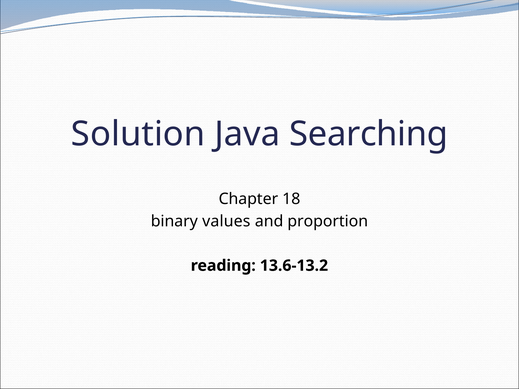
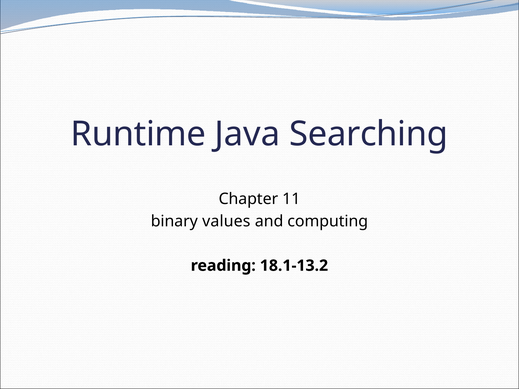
Solution: Solution -> Runtime (138, 134)
18: 18 -> 11 (291, 199)
proportion: proportion -> computing (328, 221)
13.6-13.2: 13.6-13.2 -> 18.1-13.2 (294, 266)
